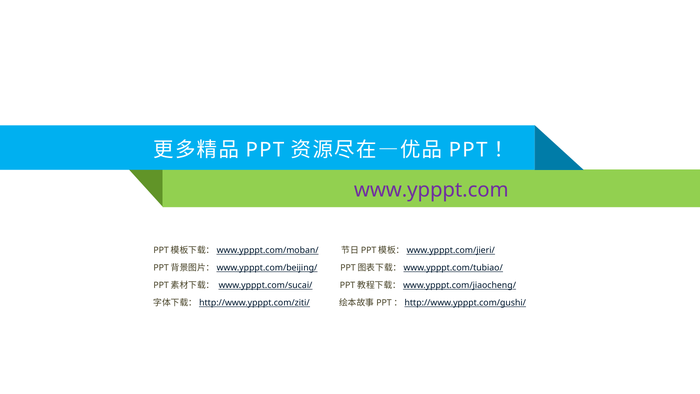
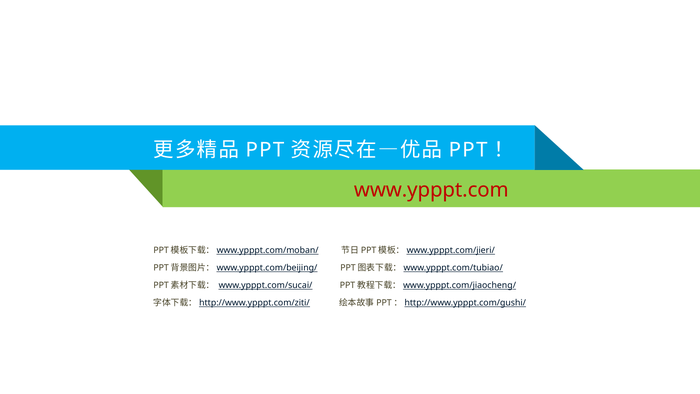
www.ypppt.com colour: purple -> red (431, 190)
